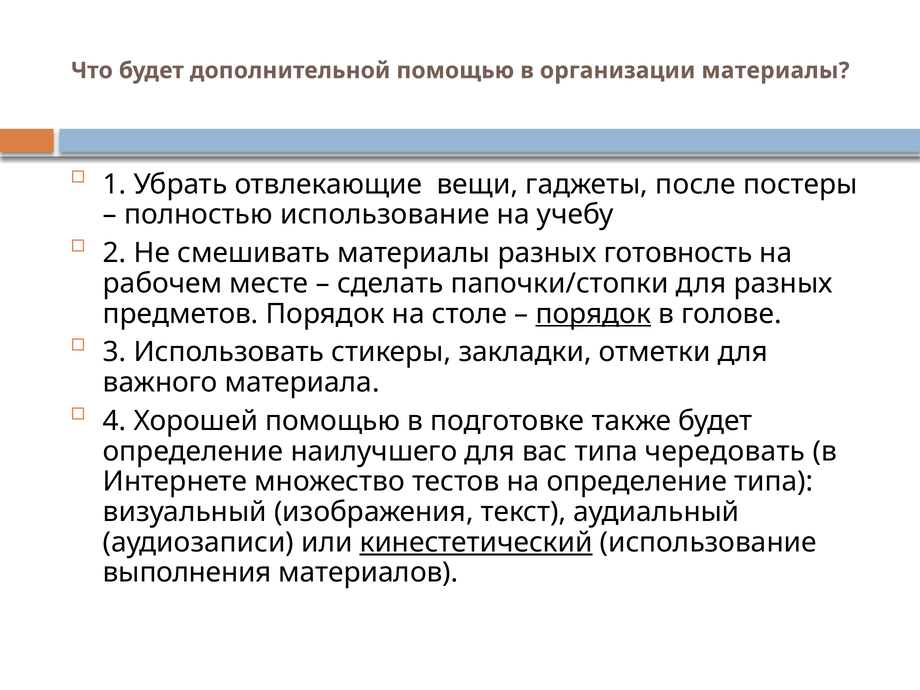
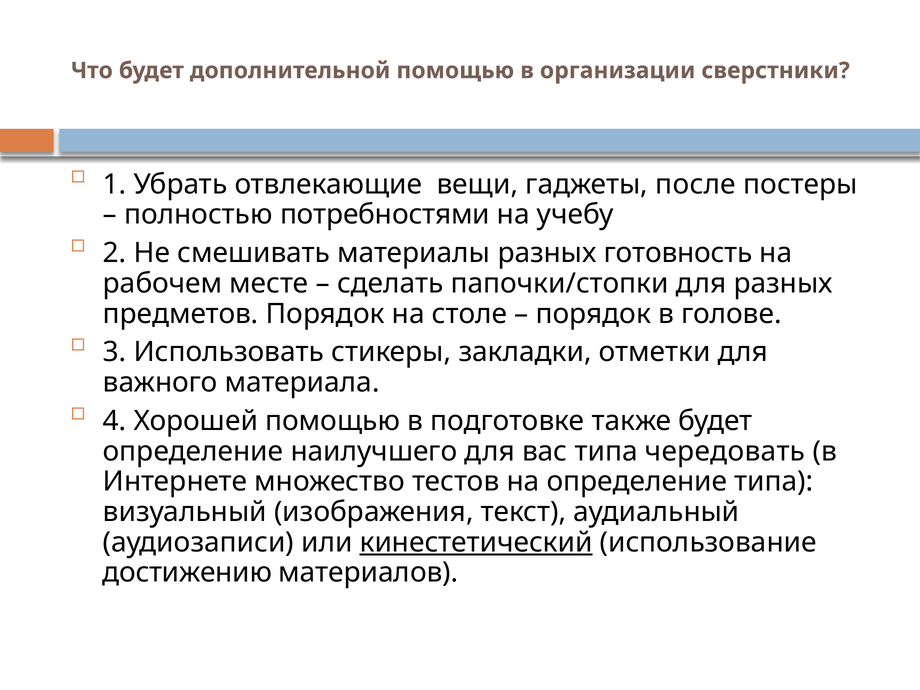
организации материалы: материалы -> сверстники (776, 71)
полностью использование: использование -> потребностями (385, 215)
порядок underline: present -> none (593, 314)
выполнения: выполнения -> достижению (187, 573)
